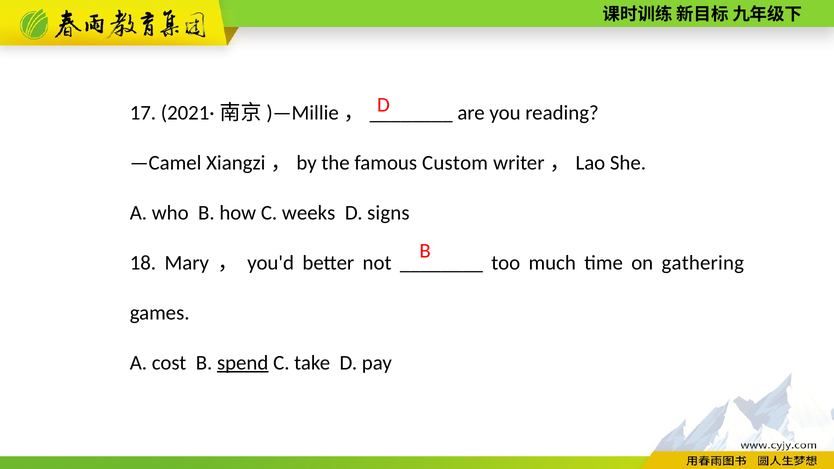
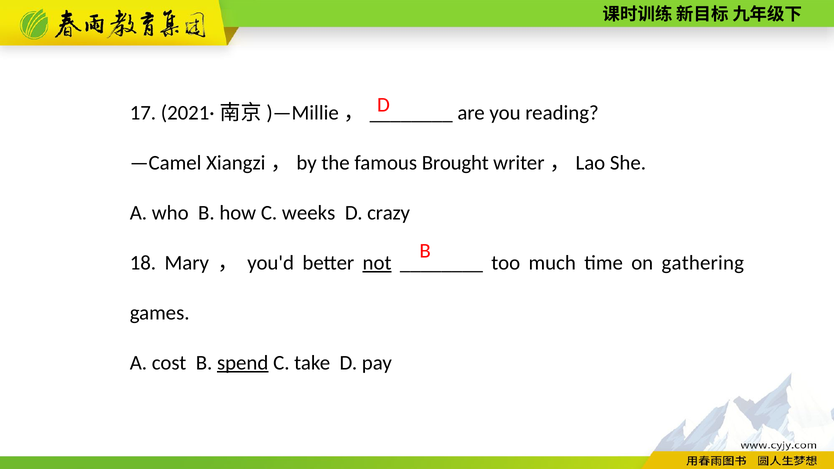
Custom: Custom -> Brought (455, 163)
signs: signs -> crazy (389, 213)
not underline: none -> present (377, 263)
